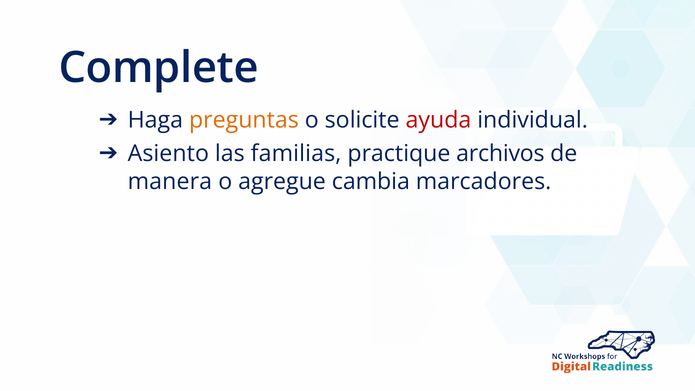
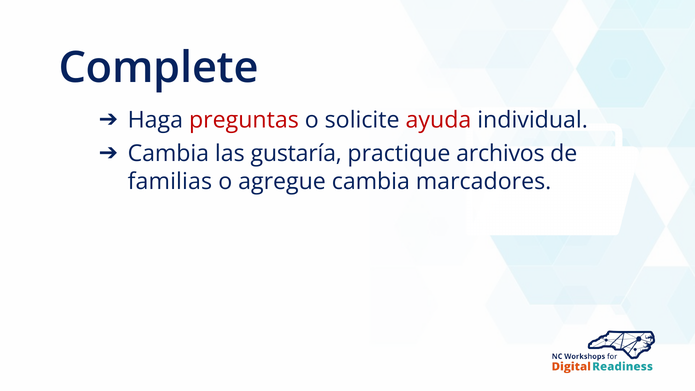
preguntas colour: orange -> red (244, 120)
Asiento: Asiento -> Cambia (168, 154)
familias: familias -> gustaría (296, 154)
manera: manera -> familias (170, 182)
